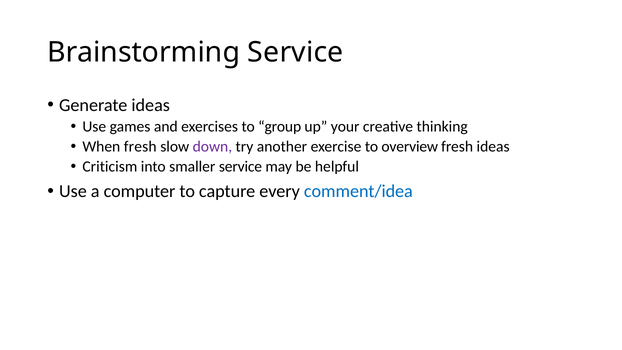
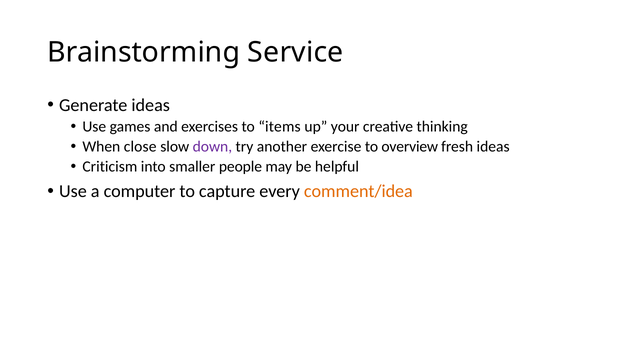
group: group -> items (280, 127)
When fresh: fresh -> close (140, 147)
smaller service: service -> people (240, 167)
comment/idea colour: blue -> orange (358, 191)
